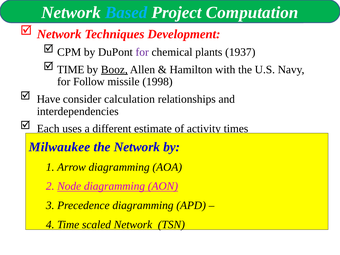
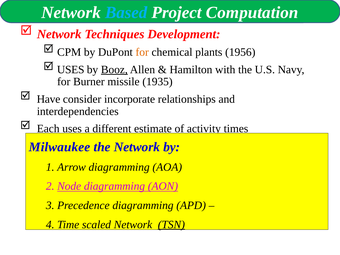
for colour: purple -> orange (142, 52)
1937: 1937 -> 1956 (240, 52)
TIME: TIME -> USES (71, 70)
Follow: Follow -> Burner (89, 82)
1998: 1998 -> 1935 (158, 82)
calculation: calculation -> incorporate (130, 99)
TSN underline: none -> present (171, 225)
